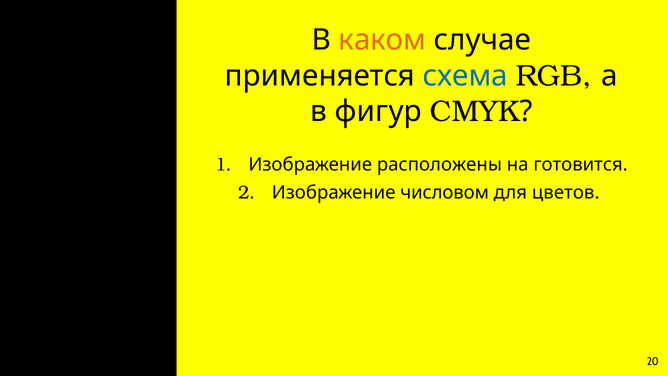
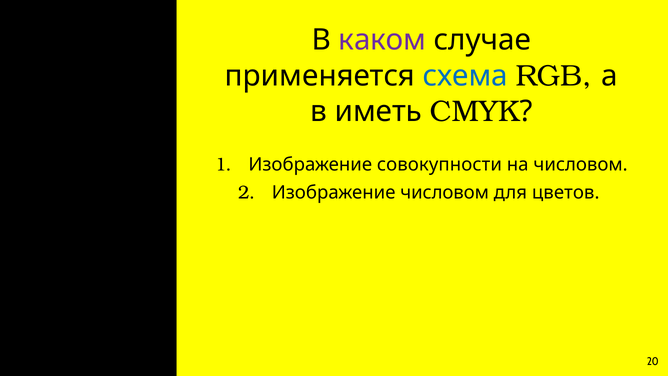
каком colour: orange -> purple (382, 40)
фигур: фигур -> иметь (378, 111)
расположены: расположены -> совокупности (439, 164)
на готовится: готовится -> числовом (581, 164)
